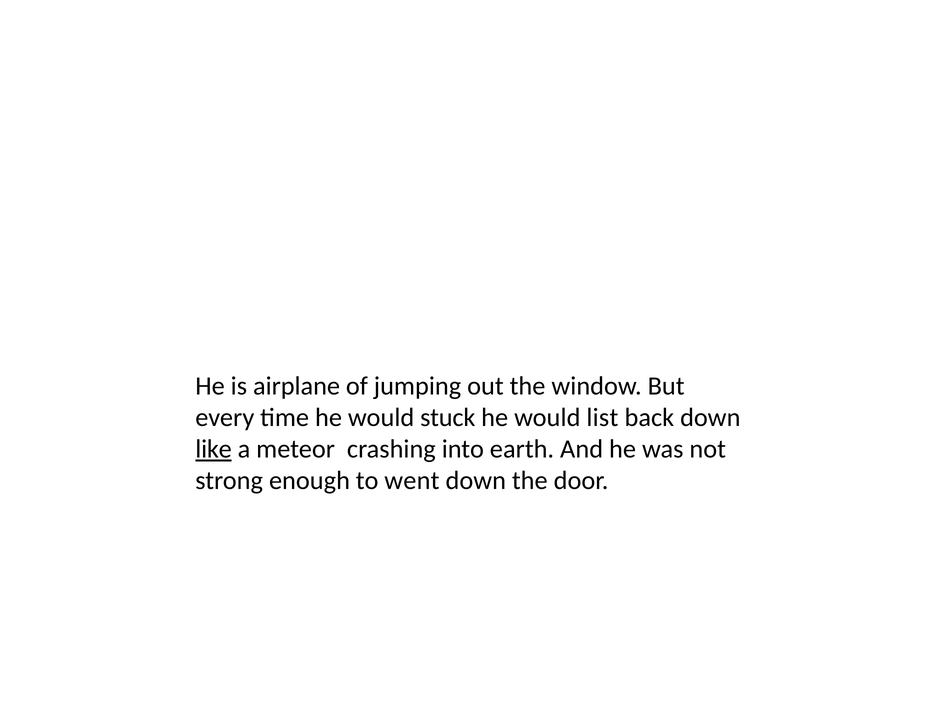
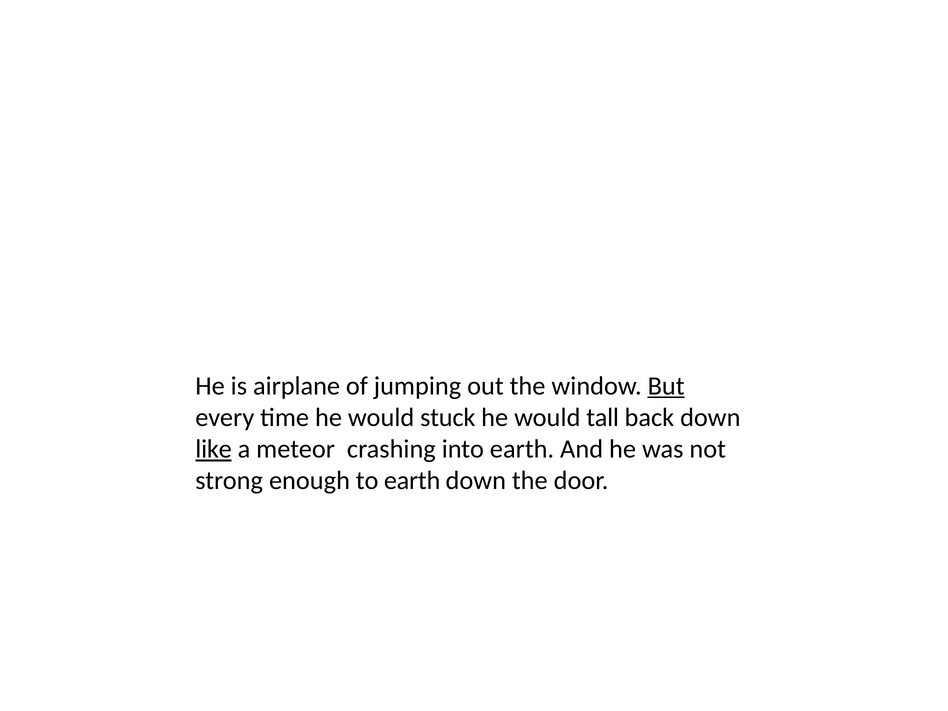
But underline: none -> present (666, 386)
list: list -> tall (603, 417)
to went: went -> earth (412, 481)
